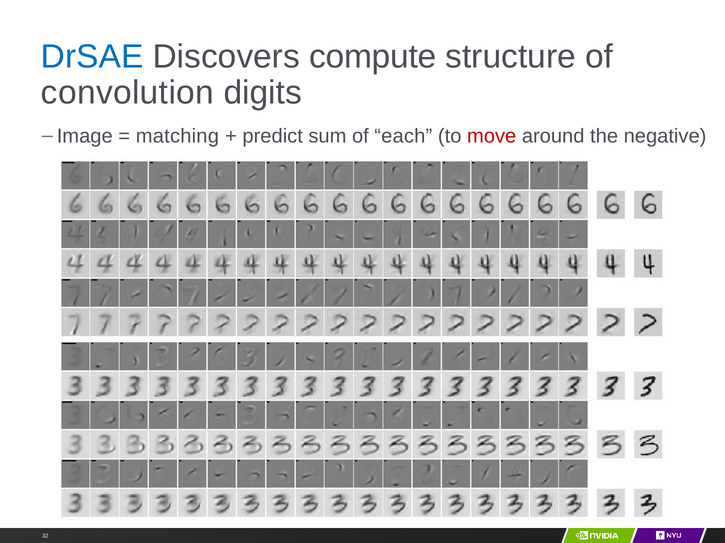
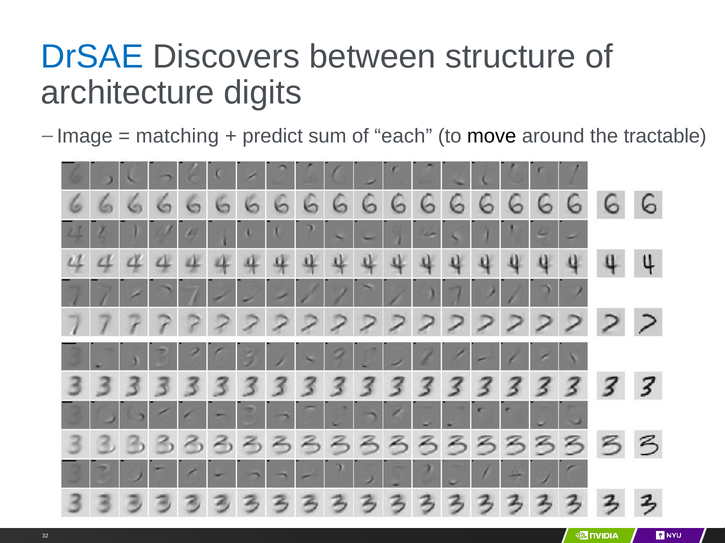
compute: compute -> between (373, 57)
convolution: convolution -> architecture (128, 93)
move colour: red -> black (492, 136)
negative: negative -> tractable (665, 136)
